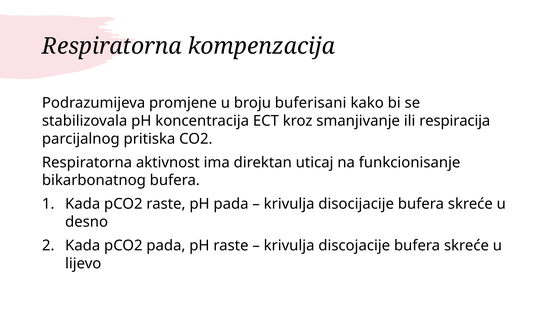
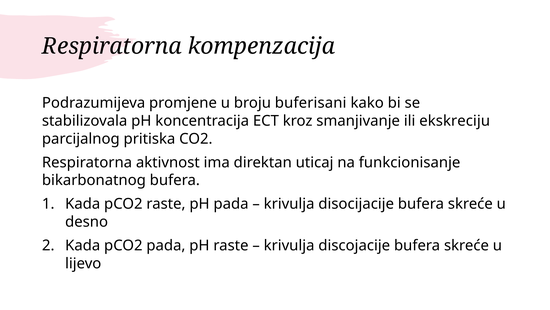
respiracija: respiracija -> ekskreciju (455, 121)
